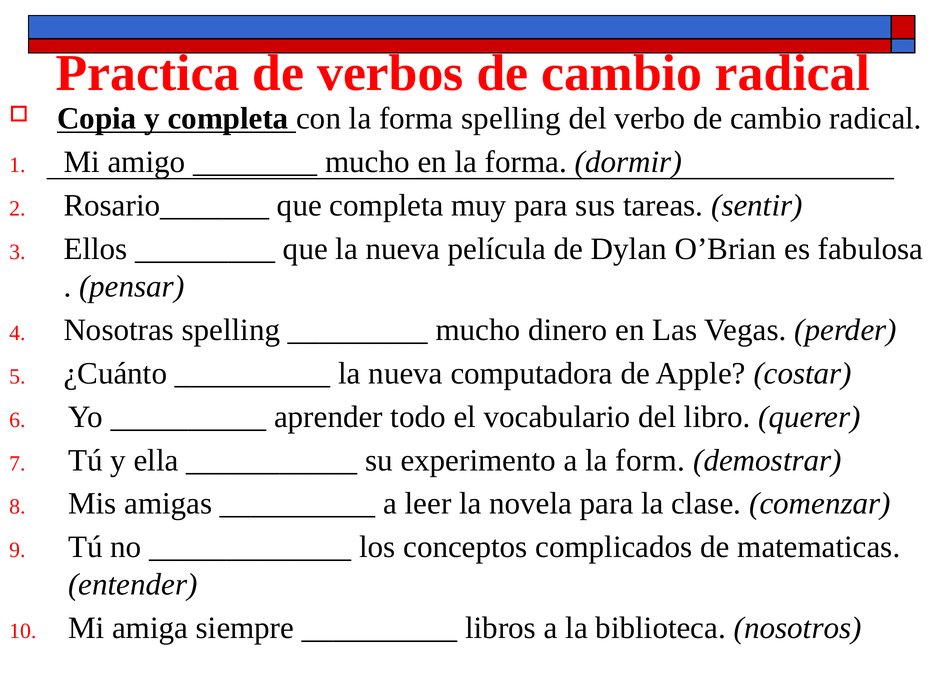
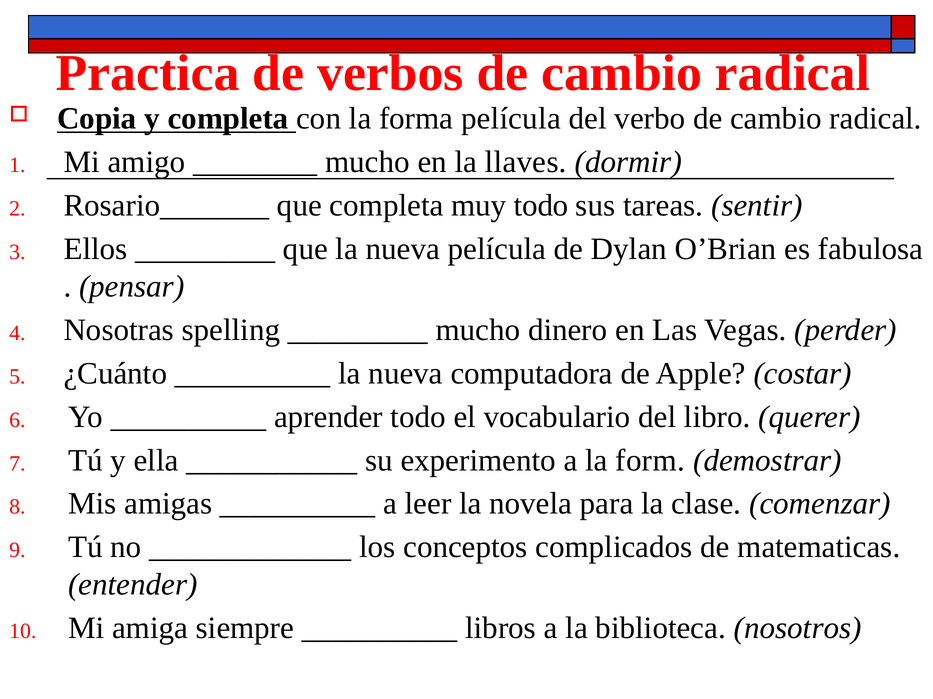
forma spelling: spelling -> película (511, 119)
en la forma: forma -> llaves (526, 162)
muy para: para -> todo (541, 206)
